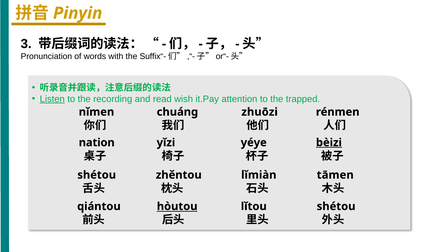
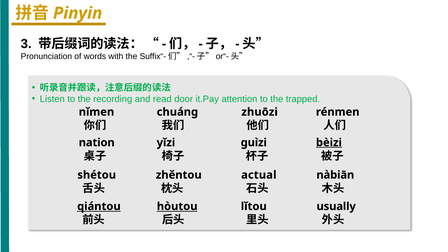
Listen underline: present -> none (52, 99)
wish: wish -> door (184, 99)
yéye: yéye -> ɡuìzi (254, 143)
lǐmiàn: lǐmiàn -> actual (259, 175)
tāmen: tāmen -> nàbiān (335, 175)
qiántou underline: none -> present (99, 206)
shétou: shétou -> usually (336, 206)
